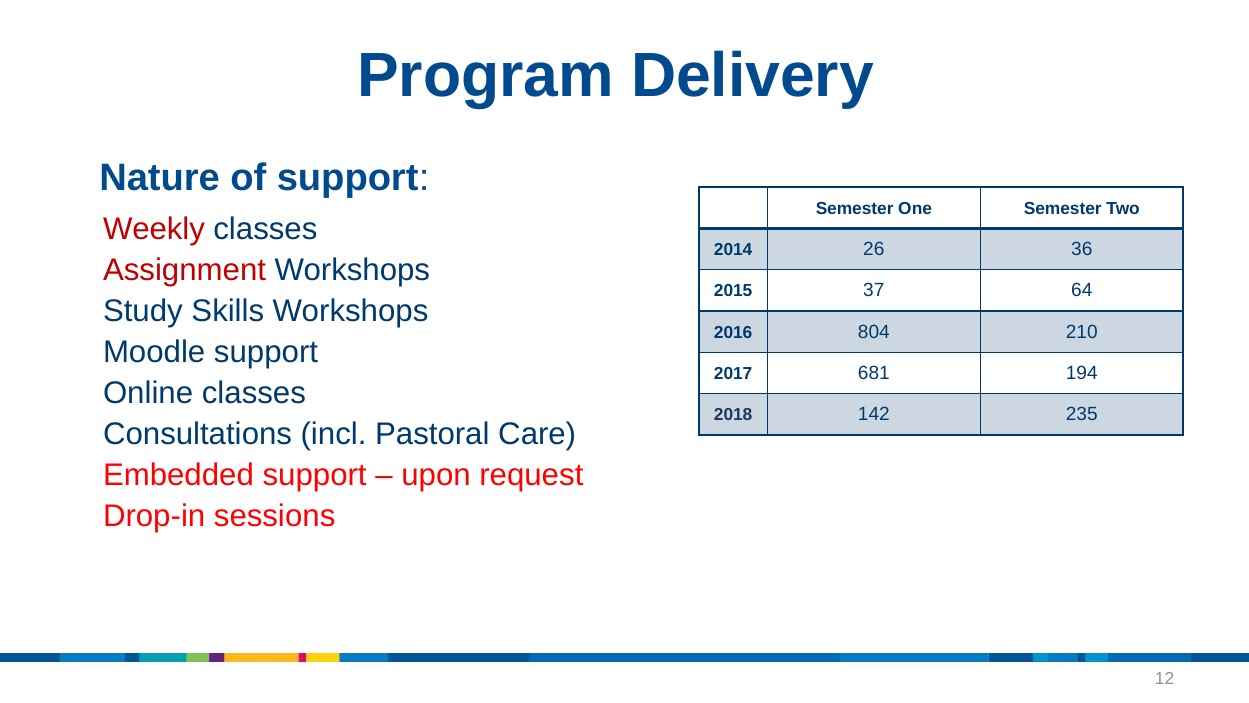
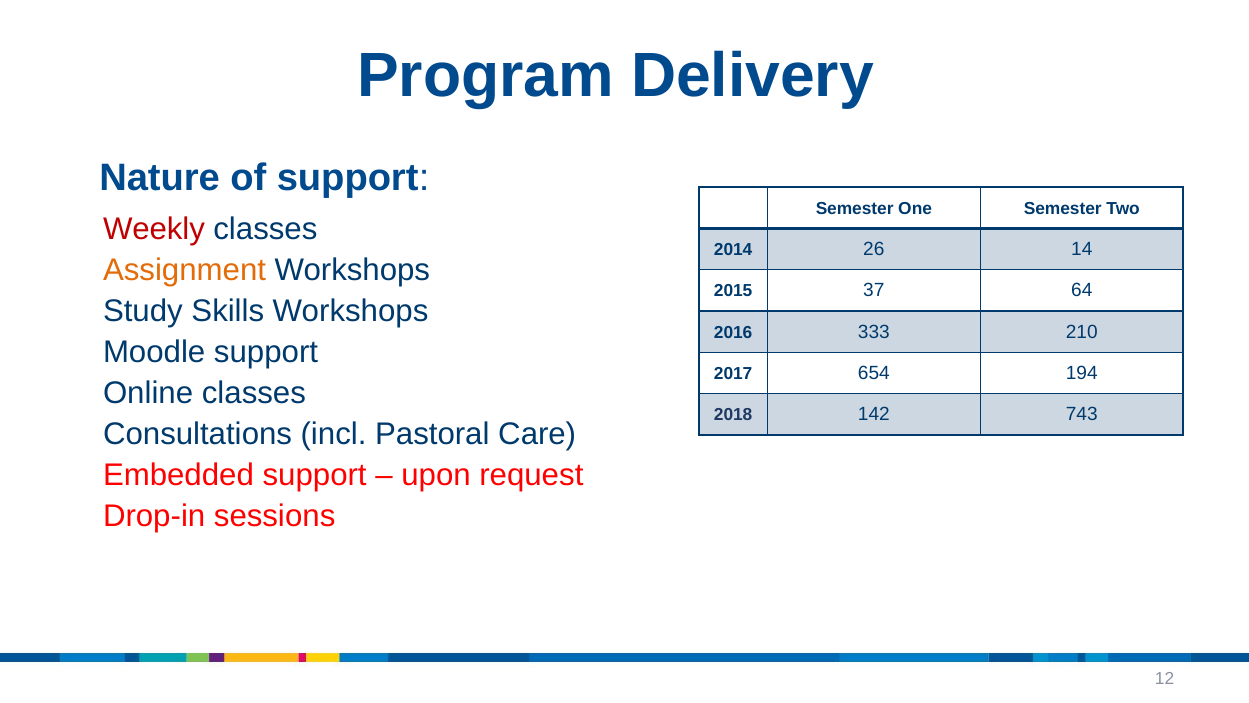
36: 36 -> 14 (1082, 249)
Assignment colour: red -> orange (185, 270)
804: 804 -> 333 (874, 332)
681: 681 -> 654 (874, 373)
235: 235 -> 743 (1082, 414)
